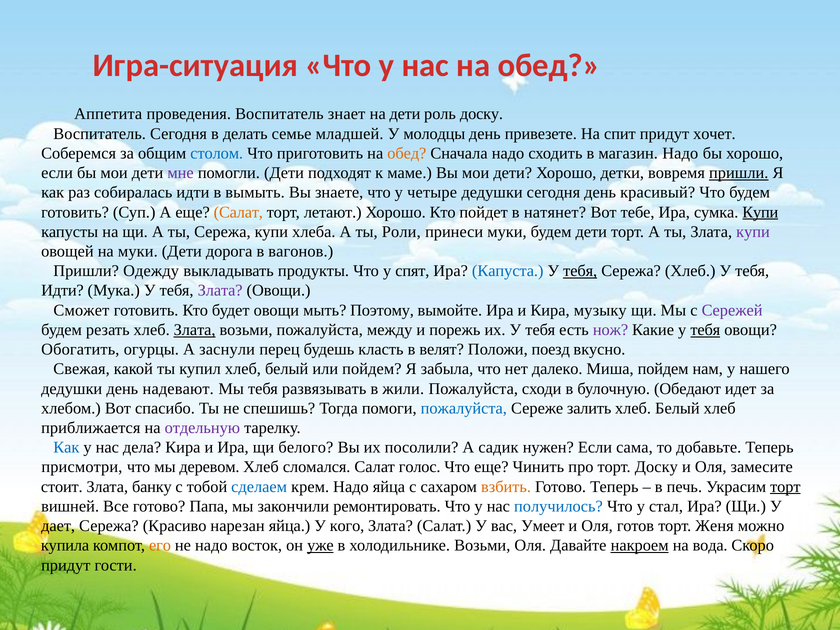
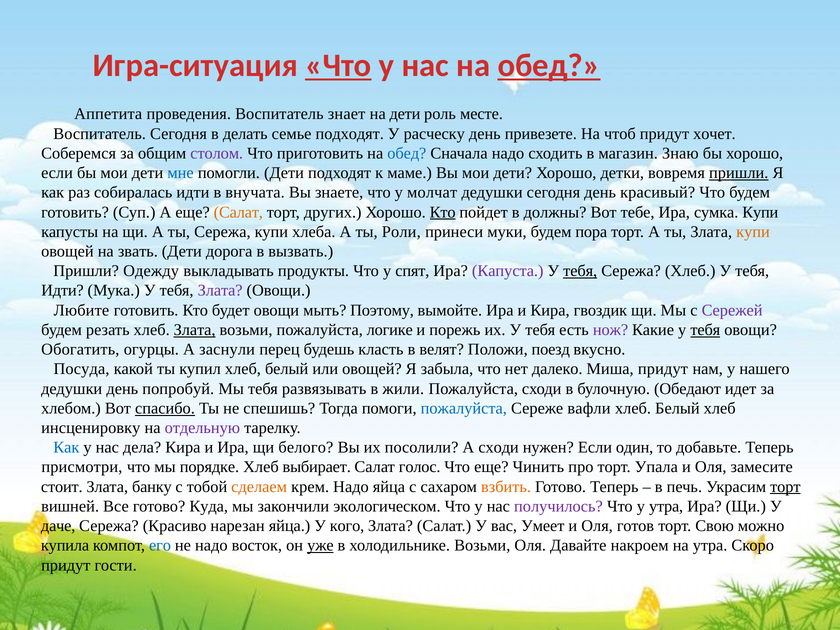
Что underline: none -> present (338, 65)
обед underline: none -> present (549, 65)
роль доску: доску -> месте (481, 114)
семье младшей: младшей -> подходят (350, 134)
молодцы: молодцы -> расческу (434, 134)
спит: спит -> чтоб (620, 134)
столом colour: blue -> purple (217, 153)
обед colour: orange -> blue (407, 153)
магазин Надо: Надо -> Знаю (680, 153)
мне colour: purple -> blue (181, 173)
вымыть: вымыть -> внучата (255, 193)
четыре: четыре -> молчат (432, 193)
летают: летают -> других (333, 212)
Кто underline: none -> present (443, 212)
натянет: натянет -> должны (555, 212)
Купи underline: present -> none (760, 212)
будем дети: дети -> пора (591, 232)
купи colour: purple -> orange (753, 232)
на муки: муки -> звать (138, 251)
вагонов: вагонов -> вызвать (301, 251)
Капуста colour: blue -> purple (508, 271)
Сможет: Сможет -> Любите (81, 310)
музыку: музыку -> гвоздик (600, 310)
между: между -> логике (390, 330)
Свежая: Свежая -> Посуда (82, 369)
или пойдем: пойдем -> овощей (372, 369)
Миша пойдем: пойдем -> придут (663, 369)
надевают: надевают -> попробуй (178, 389)
спасибо underline: none -> present (165, 408)
залить: залить -> вафли (589, 408)
приближается: приближается -> инсценировку (91, 428)
А садик: садик -> сходи (499, 447)
сама: сама -> один (635, 447)
деревом: деревом -> порядке (209, 467)
сломался: сломался -> выбирает (317, 467)
торт Доску: Доску -> Упала (656, 467)
сделаем colour: blue -> orange (259, 487)
Папа: Папа -> Куда (209, 506)
ремонтировать: ремонтировать -> экологическом (387, 506)
получилось colour: blue -> purple (558, 506)
у стал: стал -> утра (666, 506)
дает: дает -> даче (58, 526)
Женя: Женя -> Свою (715, 526)
его colour: orange -> blue (160, 546)
накроем underline: present -> none (640, 546)
на вода: вода -> утра (710, 546)
